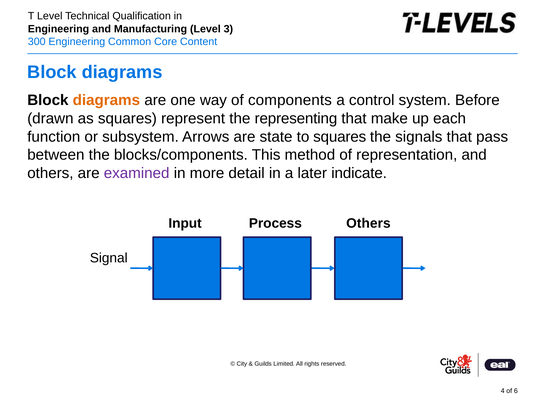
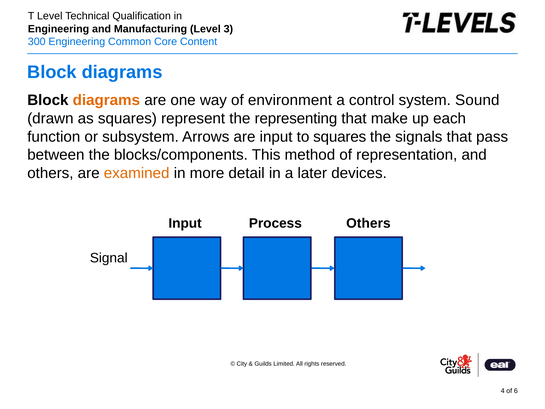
components: components -> environment (290, 100)
Before: Before -> Sound (477, 100)
are state: state -> input (276, 137)
examined colour: purple -> orange (137, 173)
indicate: indicate -> devices (359, 173)
